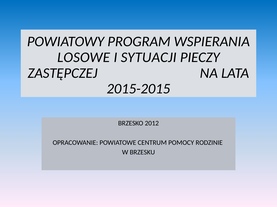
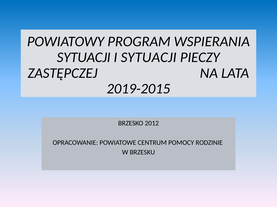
LOSOWE: LOSOWE -> SYTUACJI (84, 58)
2015-2015: 2015-2015 -> 2019-2015 (138, 89)
